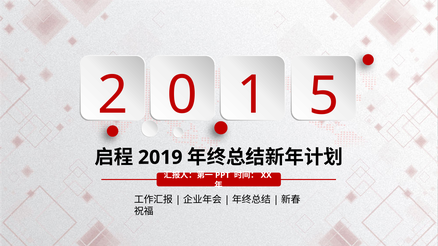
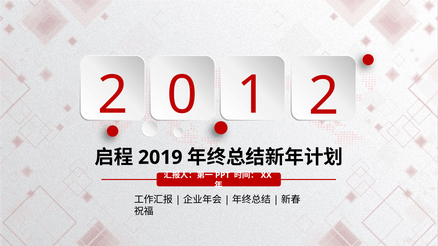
1 5: 5 -> 2 (324, 96)
